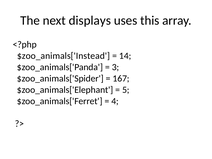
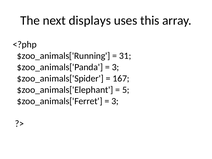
$zoo_animals['Instead: $zoo_animals['Instead -> $zoo_animals['Running (64, 56)
14: 14 -> 31 (125, 56)
4: 4 -> 3 (115, 101)
